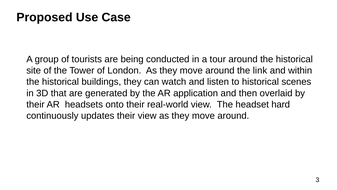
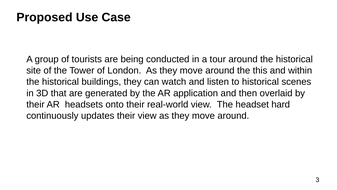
link: link -> this (260, 70)
